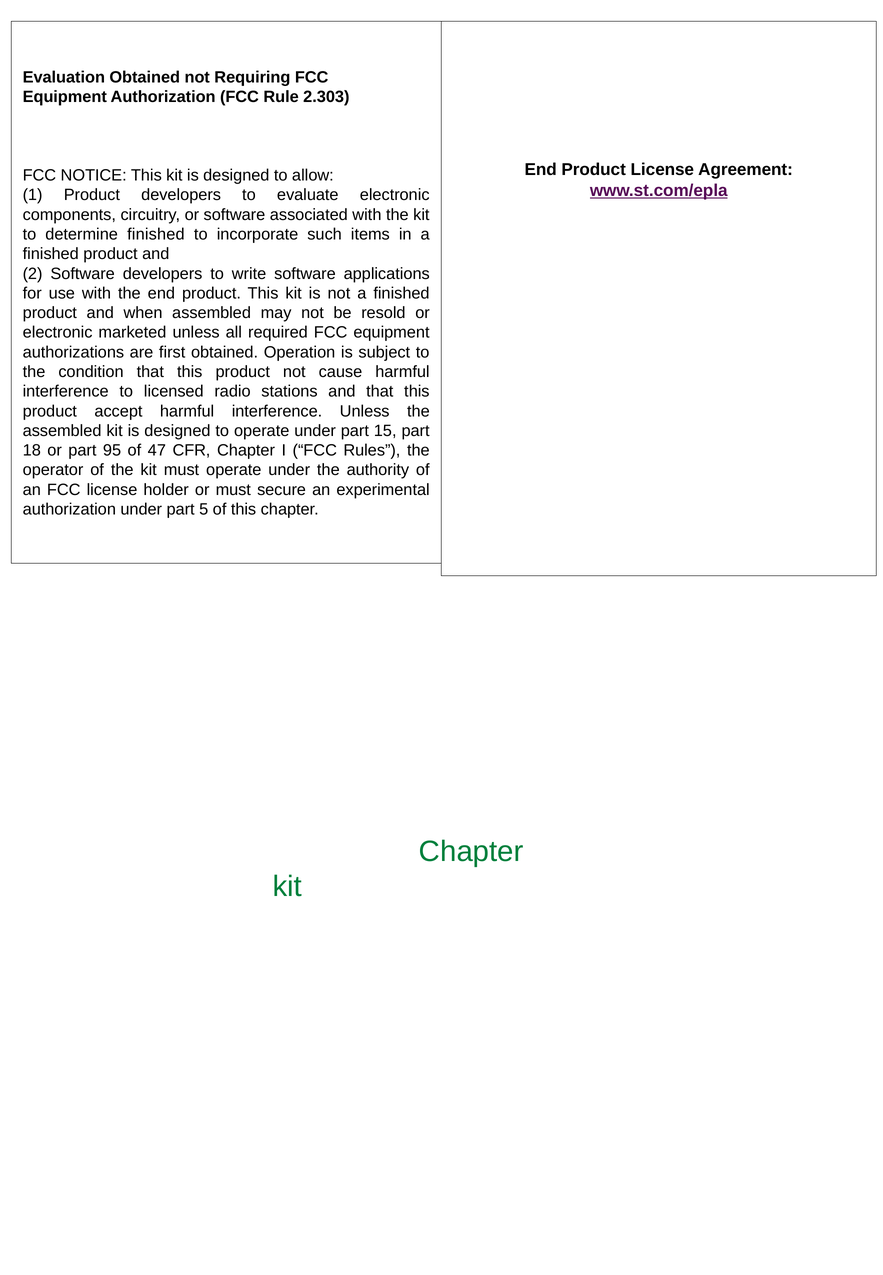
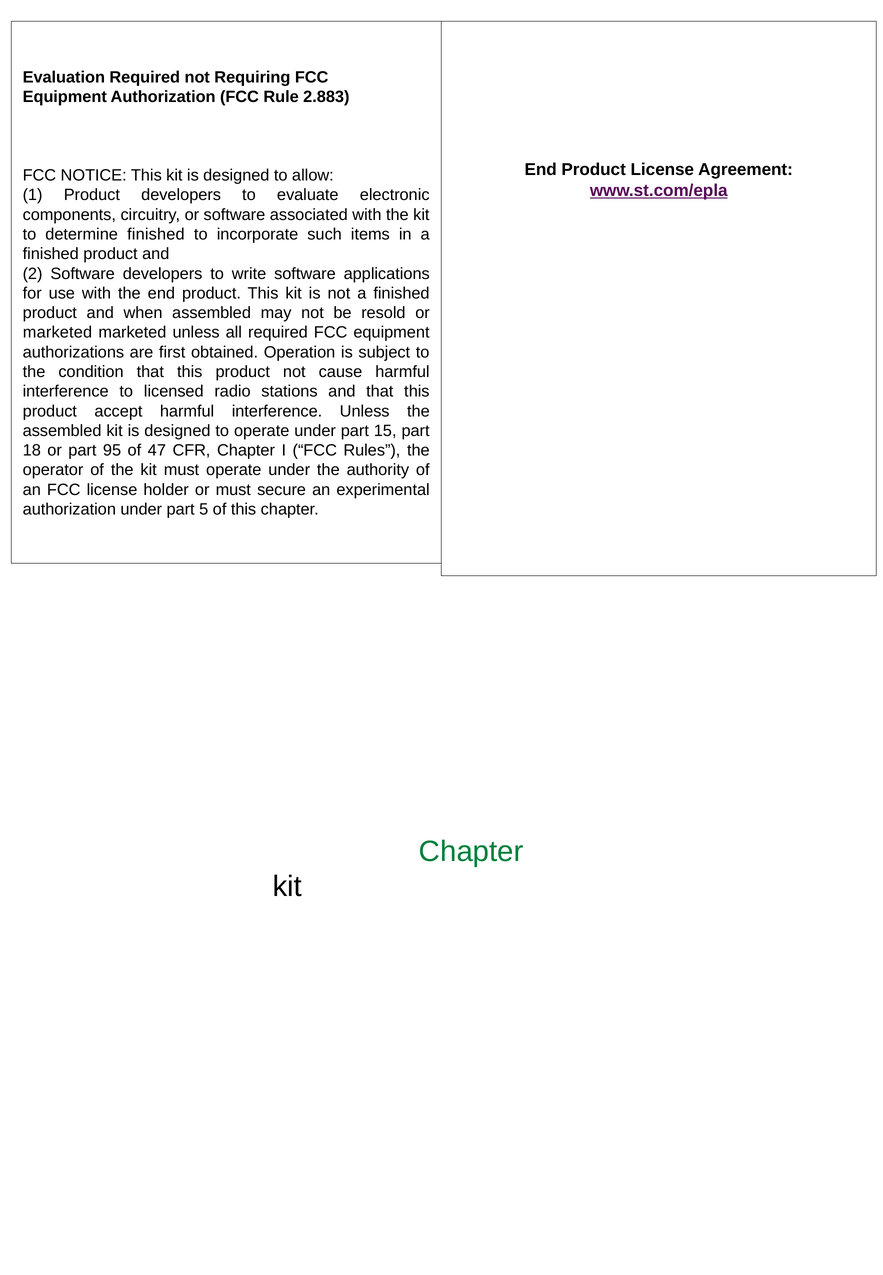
Evaluation Obtained: Obtained -> Required (145, 77)
2.303: 2.303 -> 2.883 (326, 97)
electronic: electronic -> marketed (57, 333)
kit colour: green -> black (287, 887)
